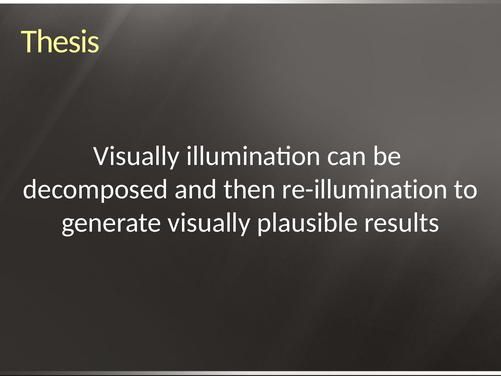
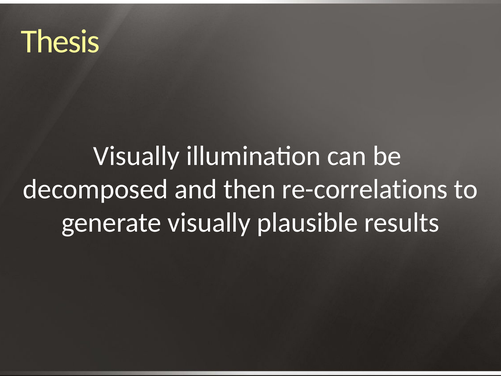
re-illumination: re-illumination -> re-correlations (365, 189)
